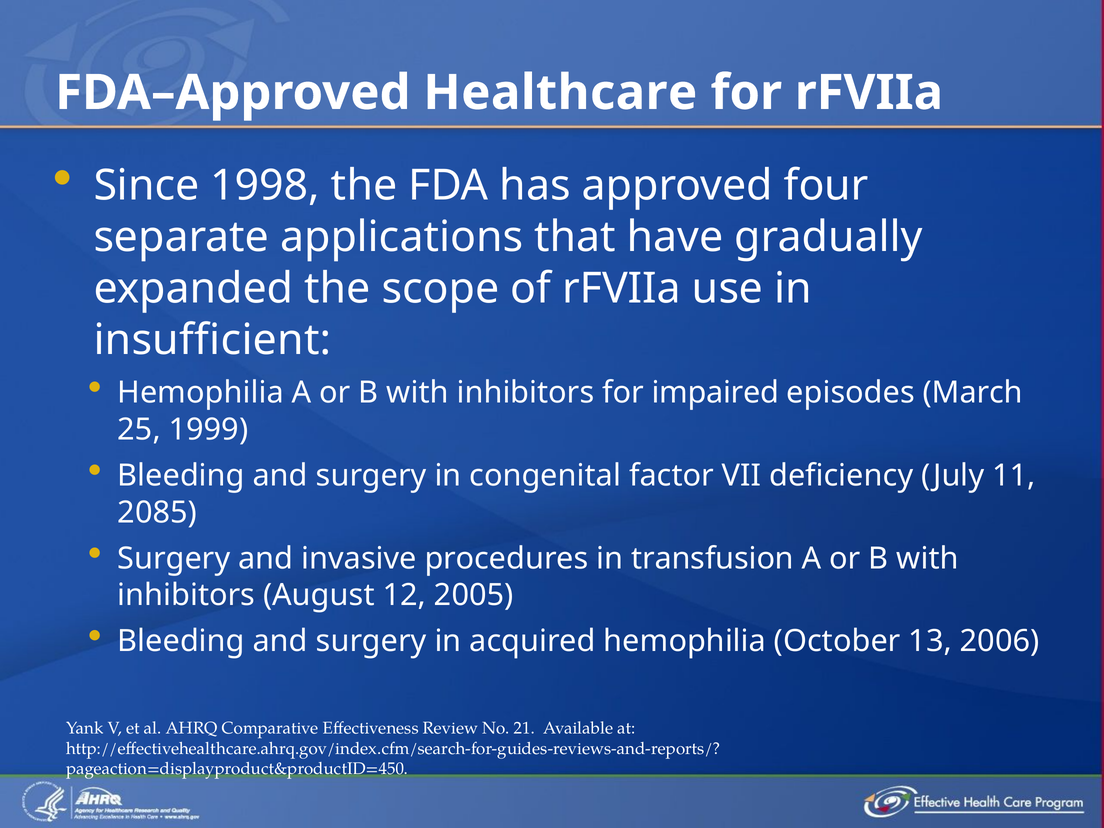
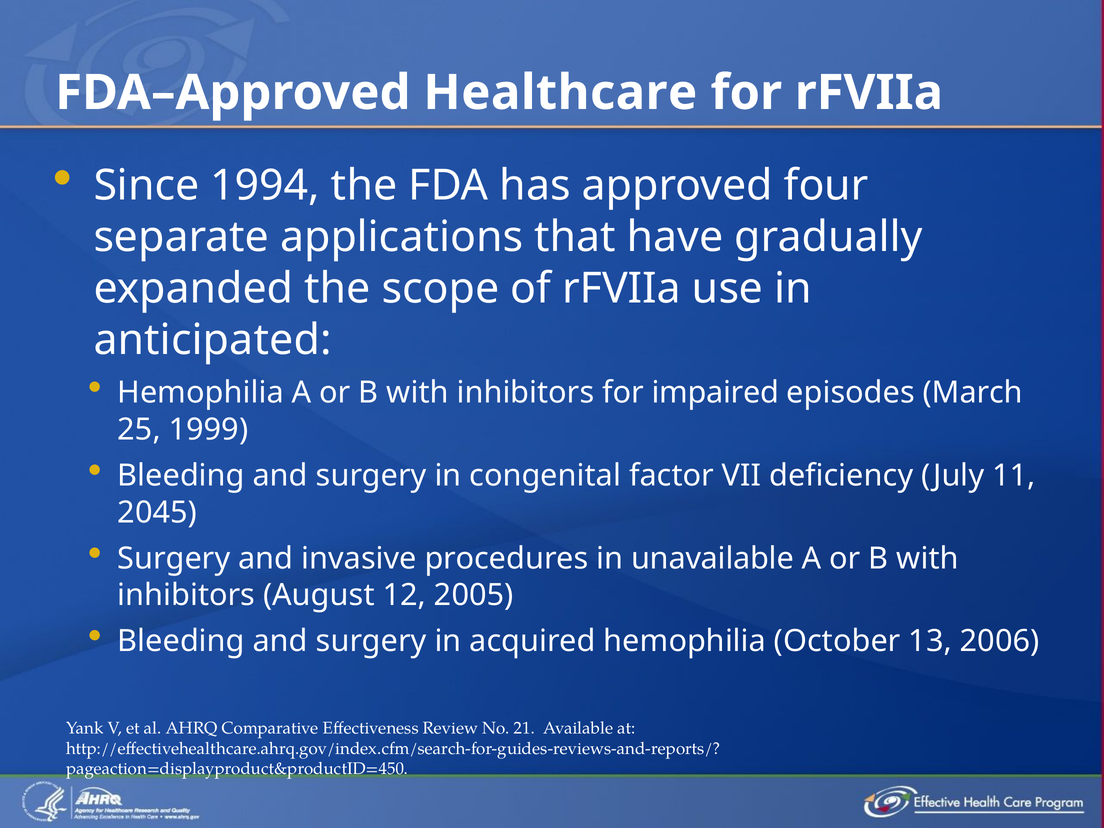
1998: 1998 -> 1994 (265, 186)
insufficient: insufficient -> anticipated (213, 340)
2085: 2085 -> 2045 (157, 512)
transfusion: transfusion -> unavailable (713, 558)
